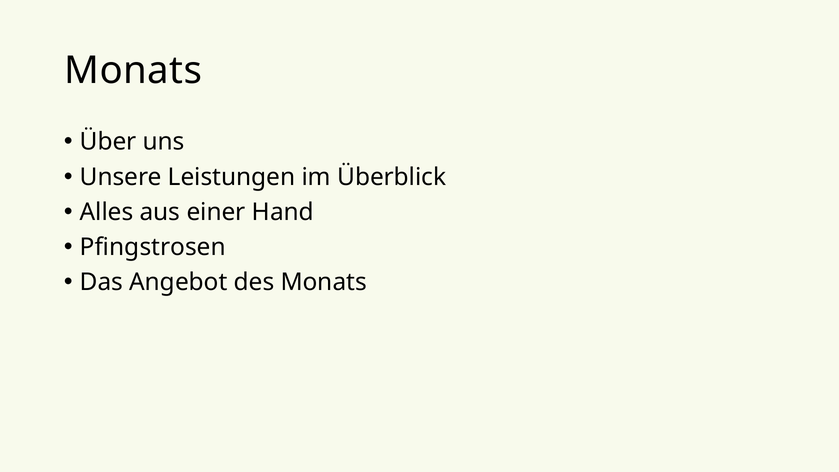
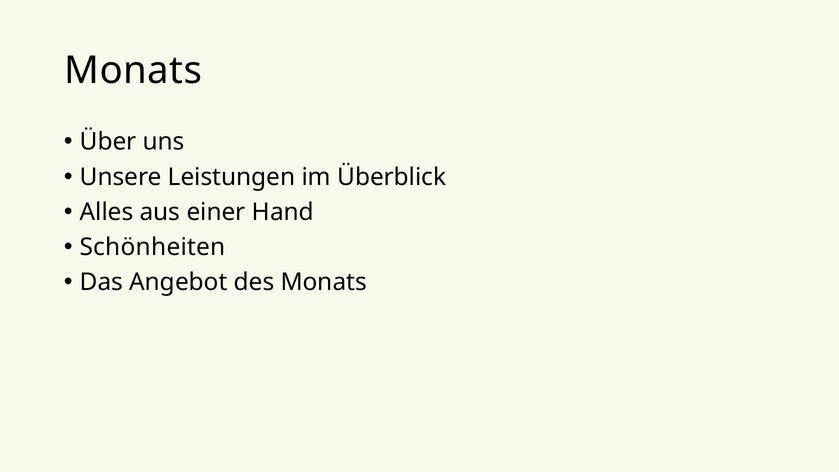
Pfingstrosen: Pfingstrosen -> Schönheiten (153, 247)
